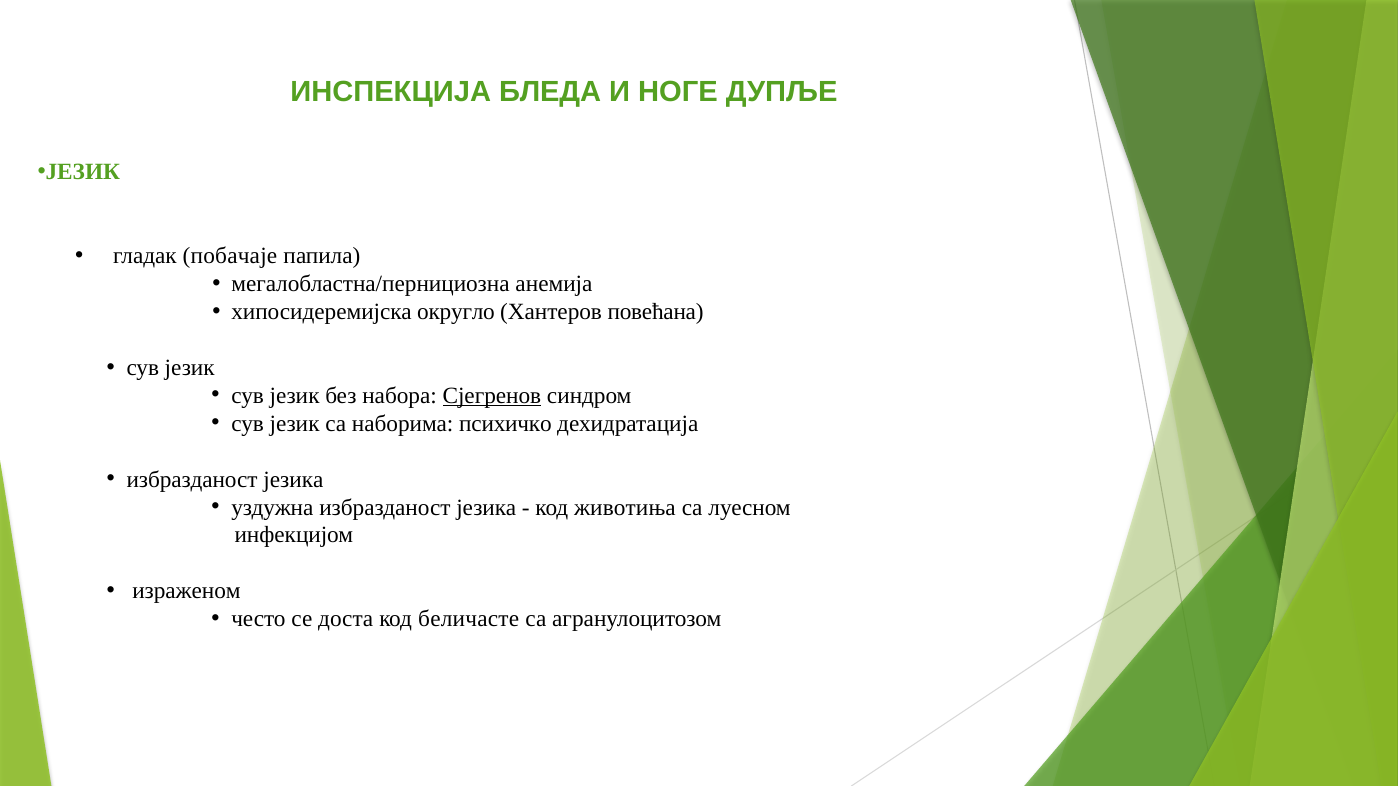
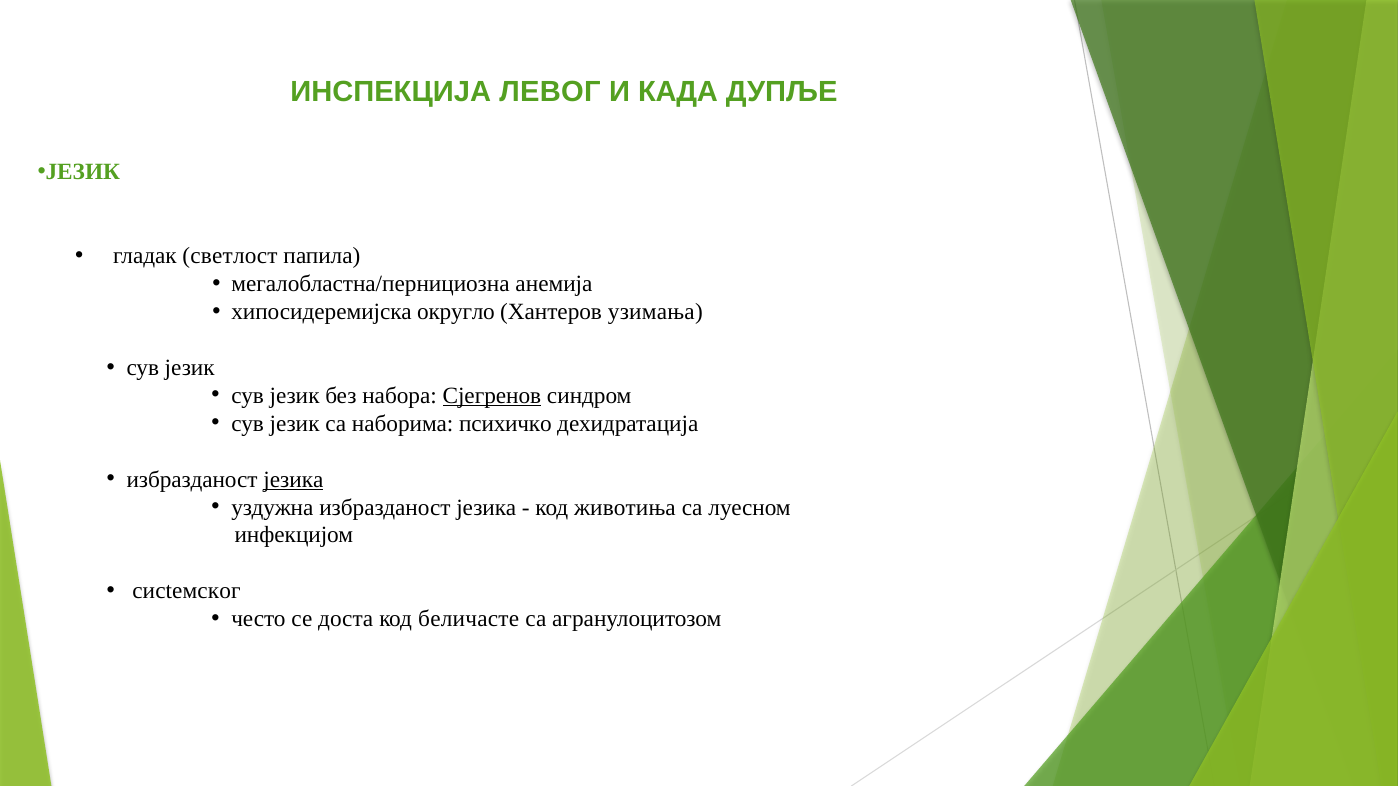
БЛЕДА: БЛЕДА -> ЛЕВОГ (550, 92)
НОГЕ: НОГЕ -> КАДА (678, 92)
побачаје: побачаје -> светлост (230, 256)
повећана: повећана -> узимања (655, 312)
језика underline: none -> present (293, 480)
израженом: израженом -> сисtемског (186, 591)
